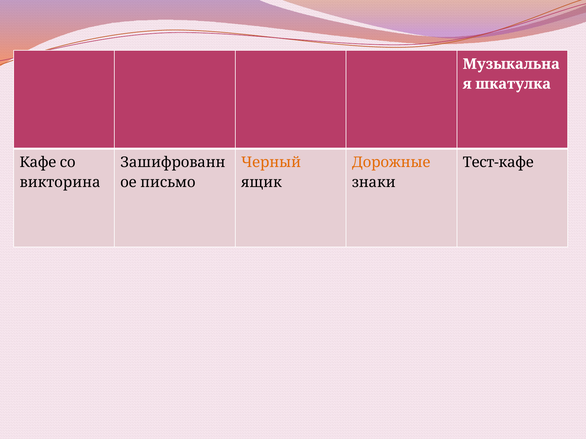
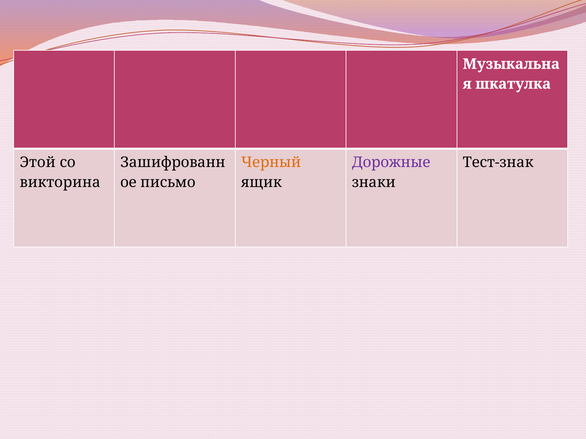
Кафе: Кафе -> Этой (38, 162)
Дорожные colour: orange -> purple (391, 162)
Тест-кафе: Тест-кафе -> Тест-знак (498, 162)
